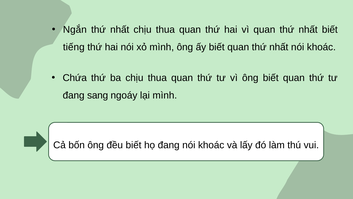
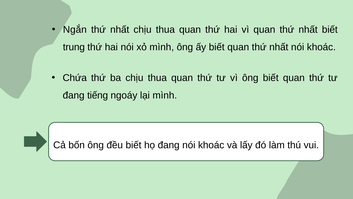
tiếng: tiếng -> trung (74, 47)
sang: sang -> tiếng (98, 95)
